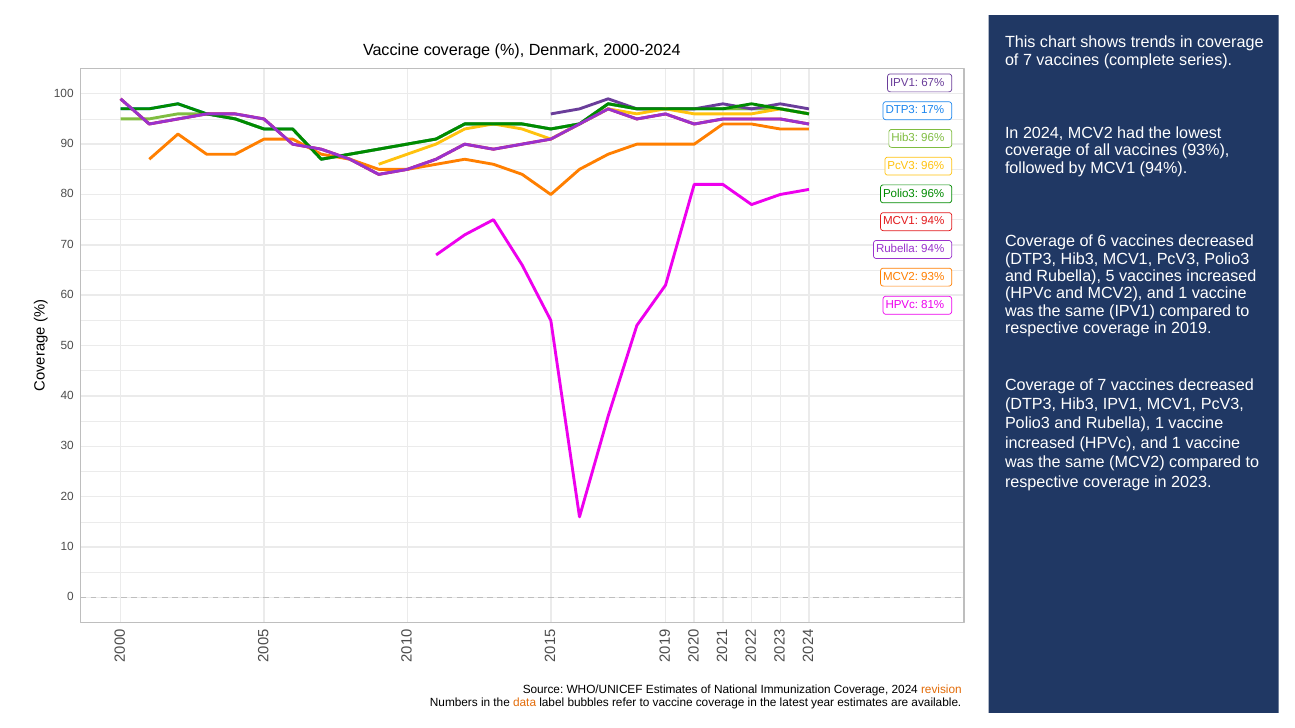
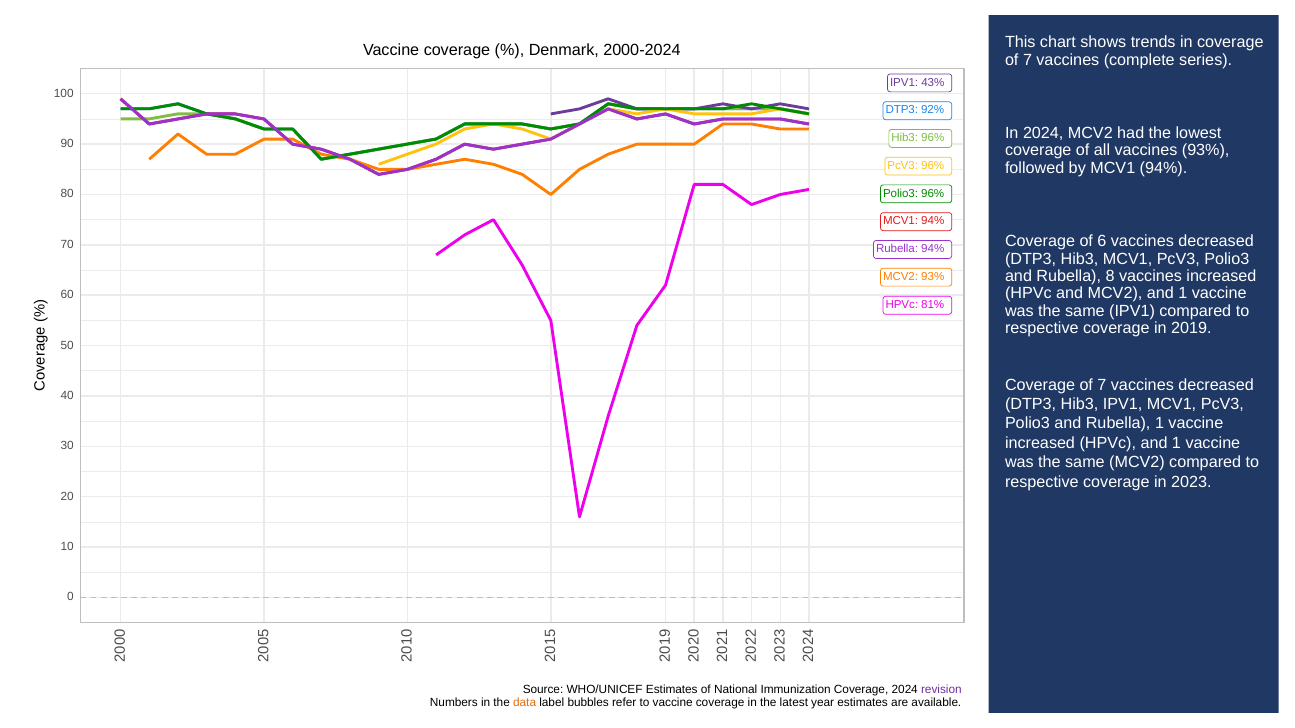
67%: 67% -> 43% (933, 82)
17%: 17% -> 92% (933, 110)
Rubella 5: 5 -> 8 (1110, 276)
revision colour: orange -> purple (941, 690)
